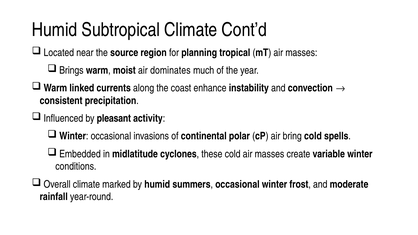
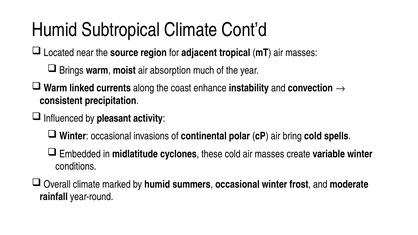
planning: planning -> adjacent (199, 53)
dominates: dominates -> absorption (170, 70)
